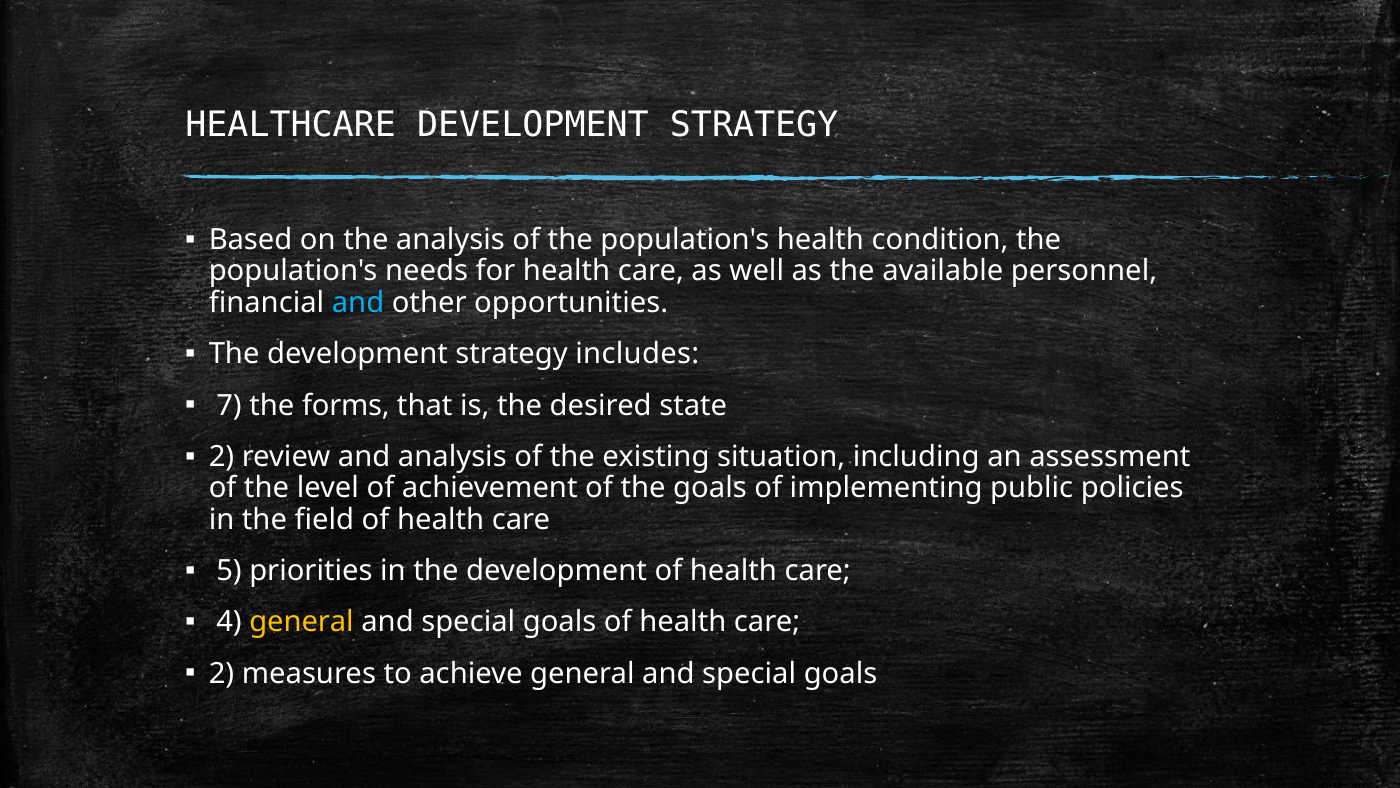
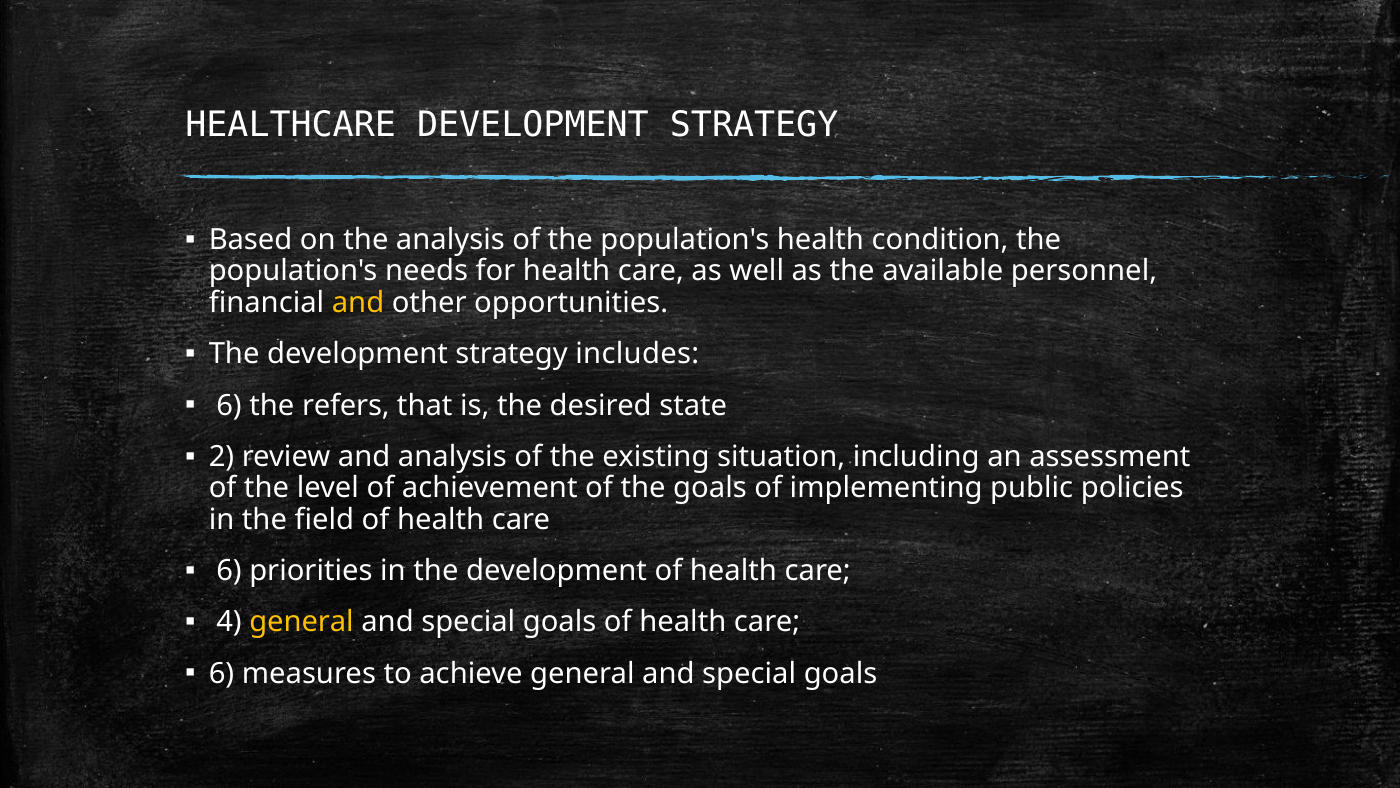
and colour: light blue -> yellow (358, 303)
7: 7 -> 6 (229, 405)
forms: forms -> refers (346, 405)
5: 5 -> 6 (229, 571)
2: 2 -> 6 (221, 673)
